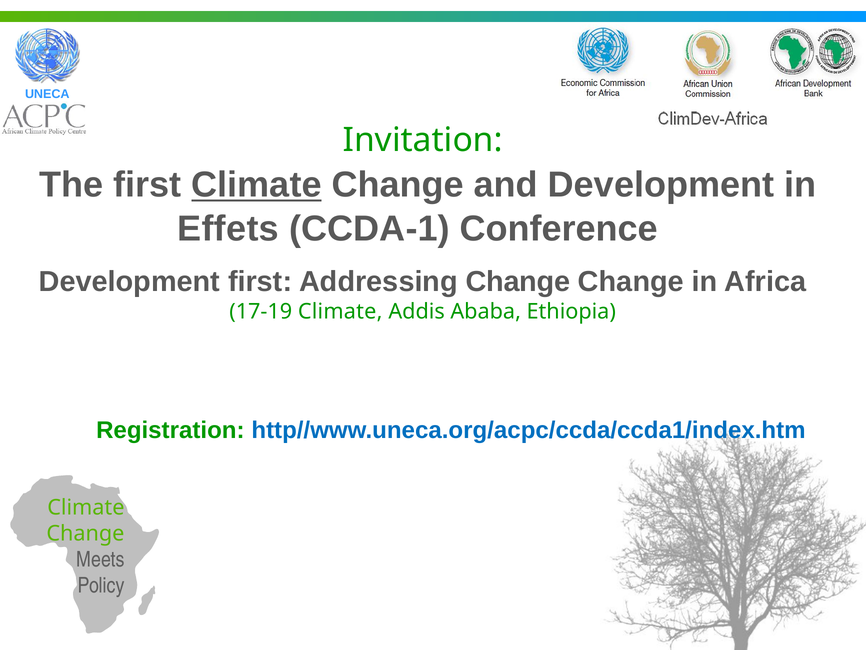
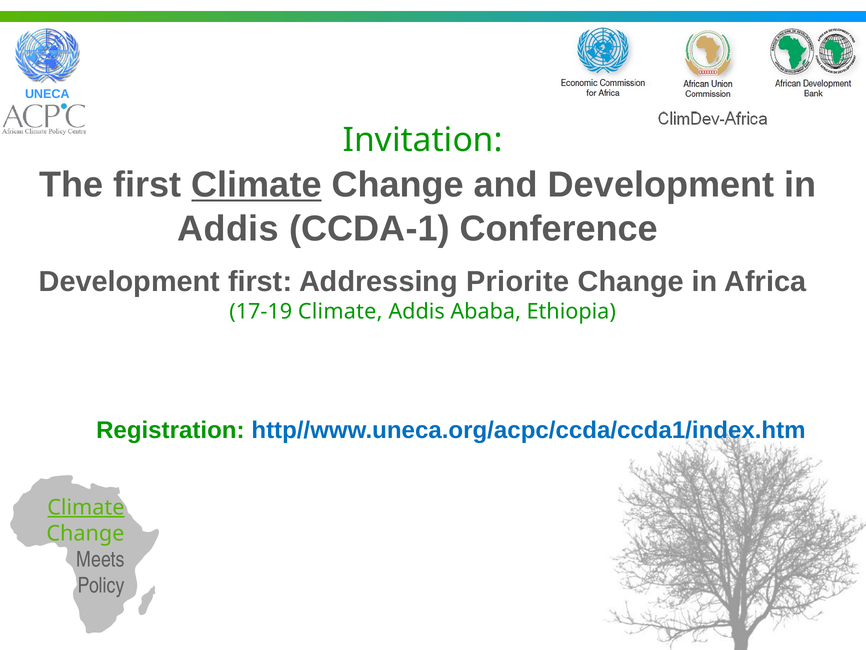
Effets: Effets -> Addis (228, 228)
Addressing Change: Change -> Priorite (518, 281)
Climate underline: none -> present (86, 507)
